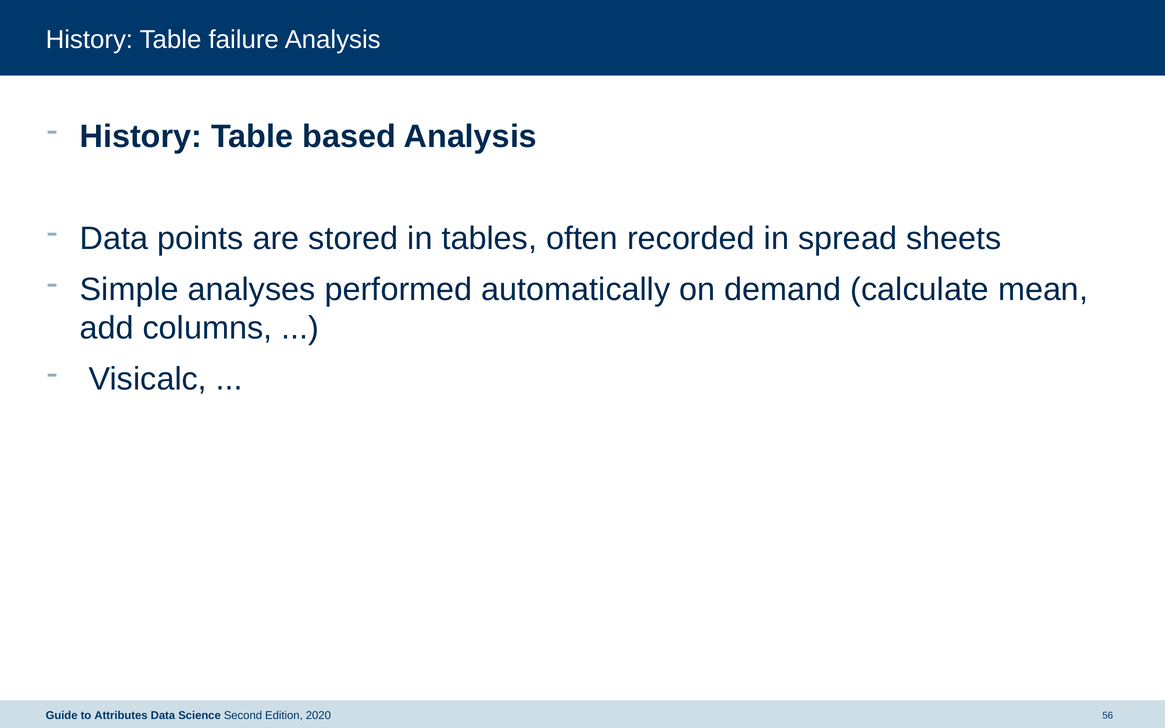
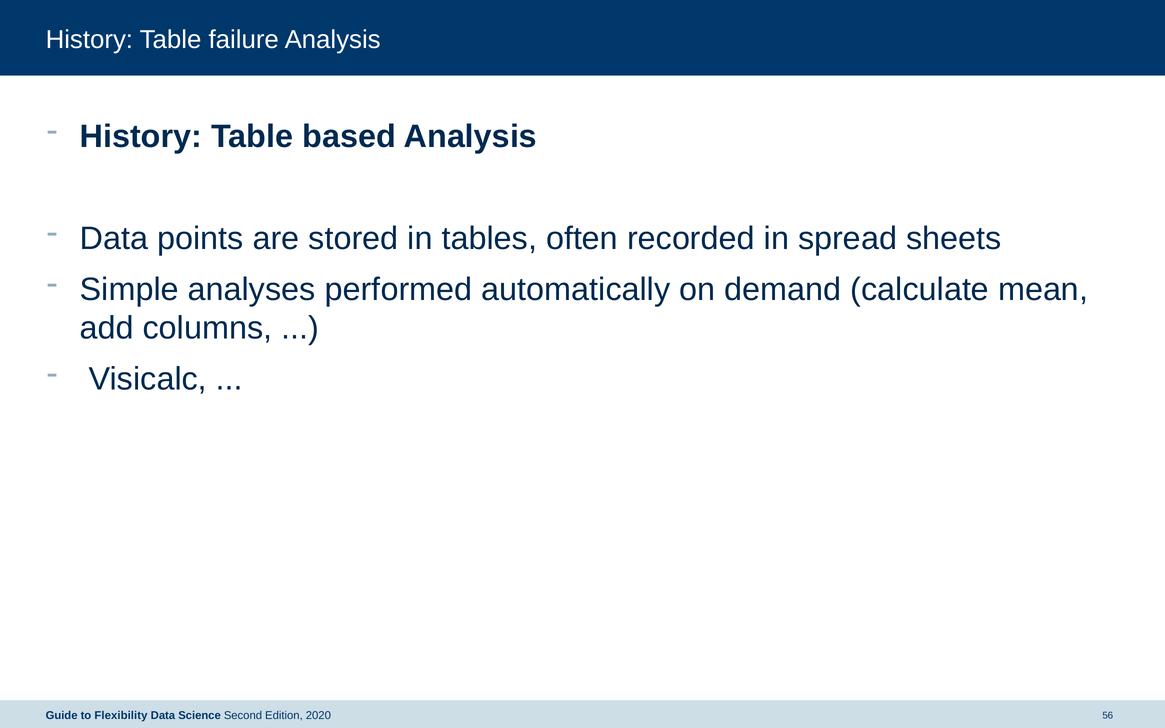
Attributes: Attributes -> Flexibility (121, 716)
